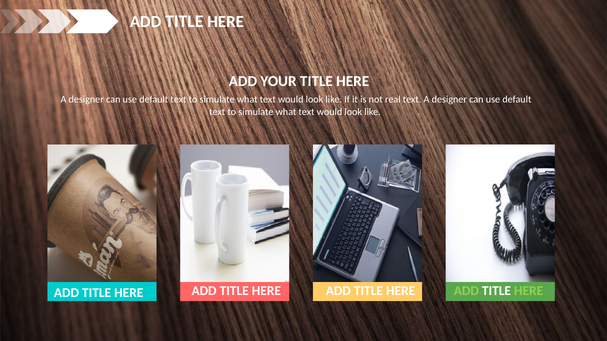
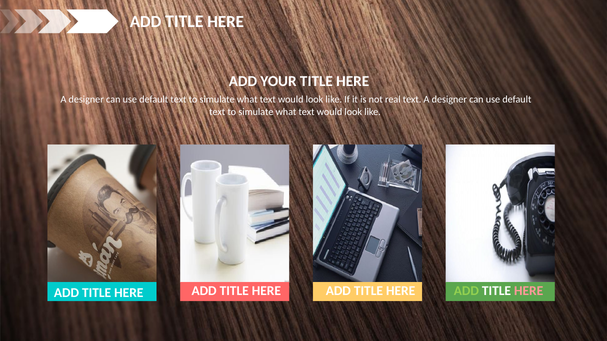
HERE colour: light green -> pink (529, 291)
